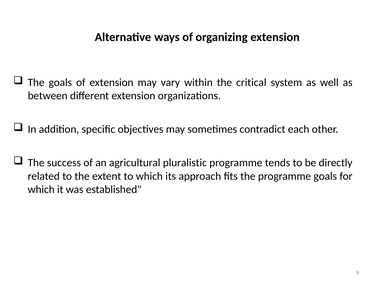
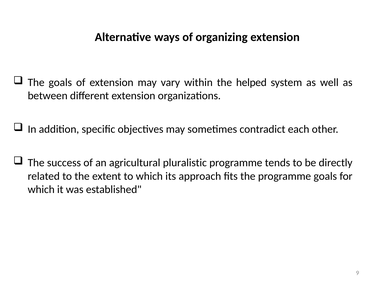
critical: critical -> helped (251, 83)
